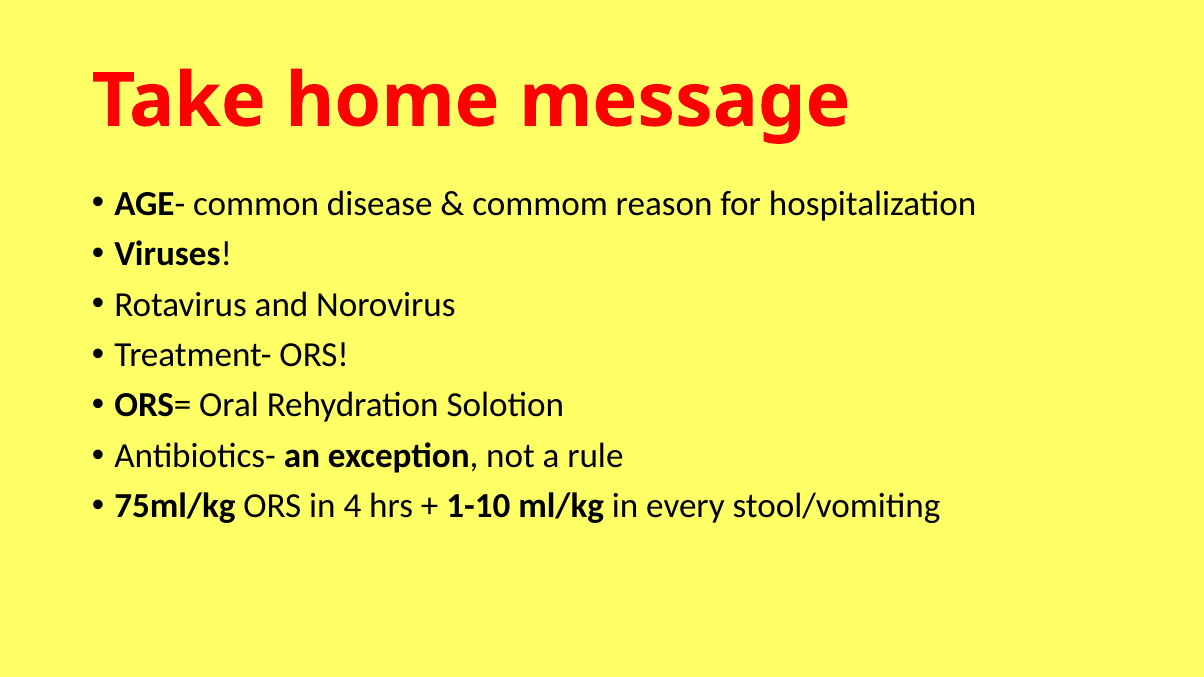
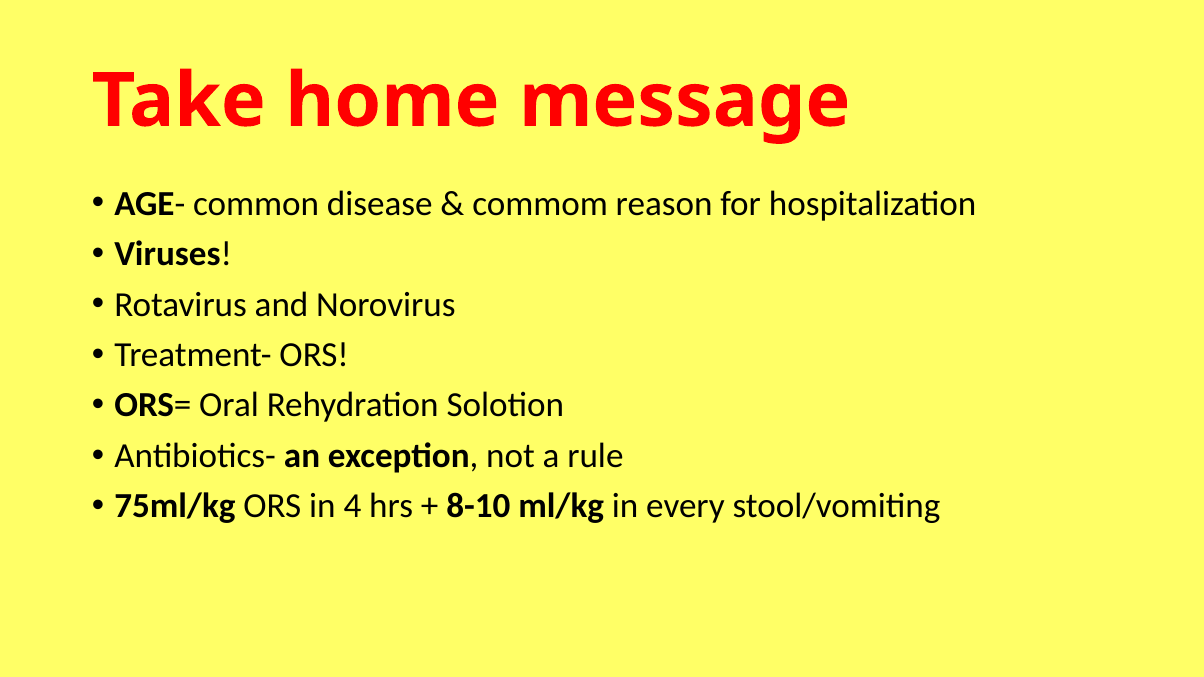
1-10: 1-10 -> 8-10 (478, 506)
